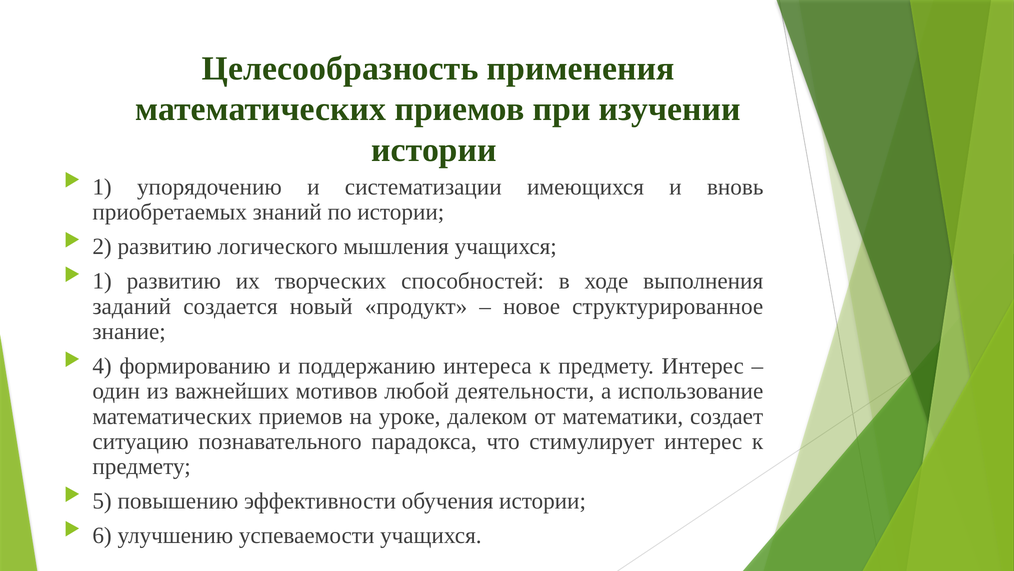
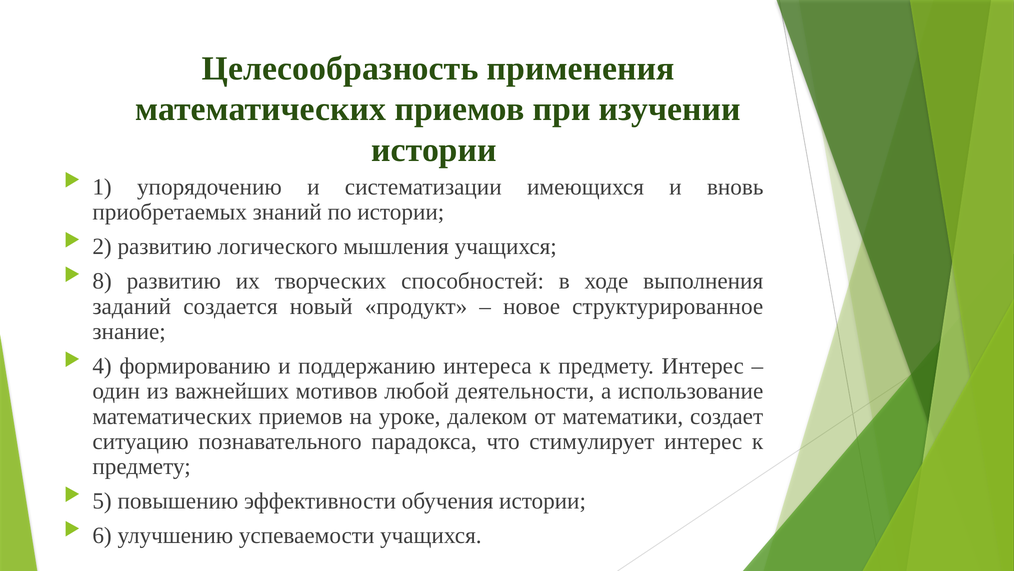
1: 1 -> 8 (102, 281)
